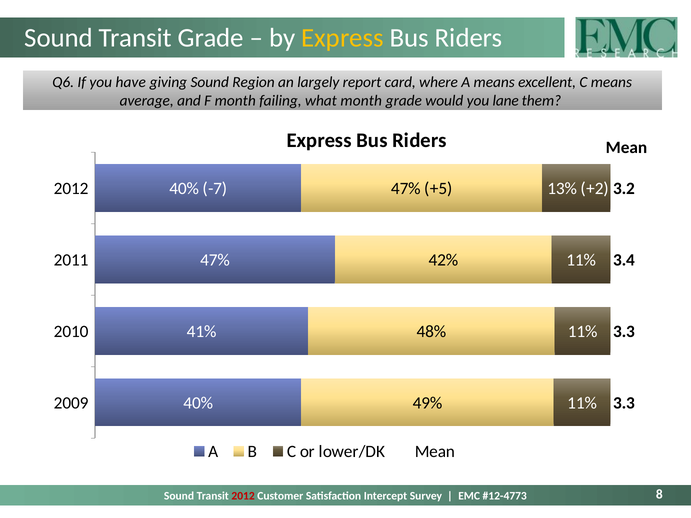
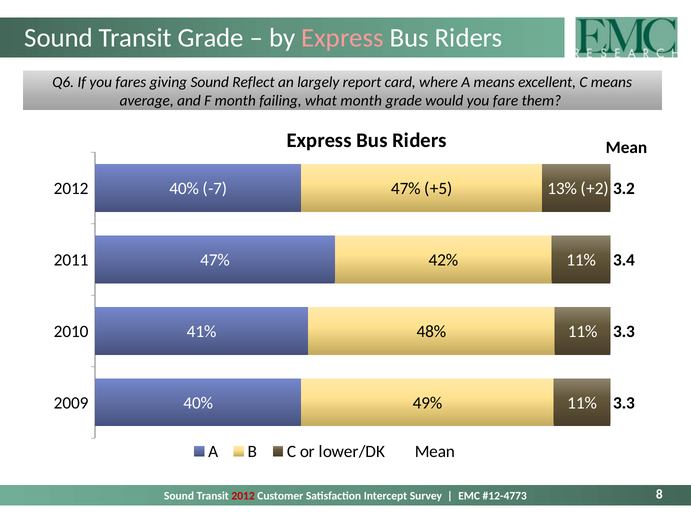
Express colour: yellow -> pink (342, 38)
have: have -> fares (131, 82)
Region: Region -> Reflect (253, 82)
lane: lane -> fare (506, 101)
